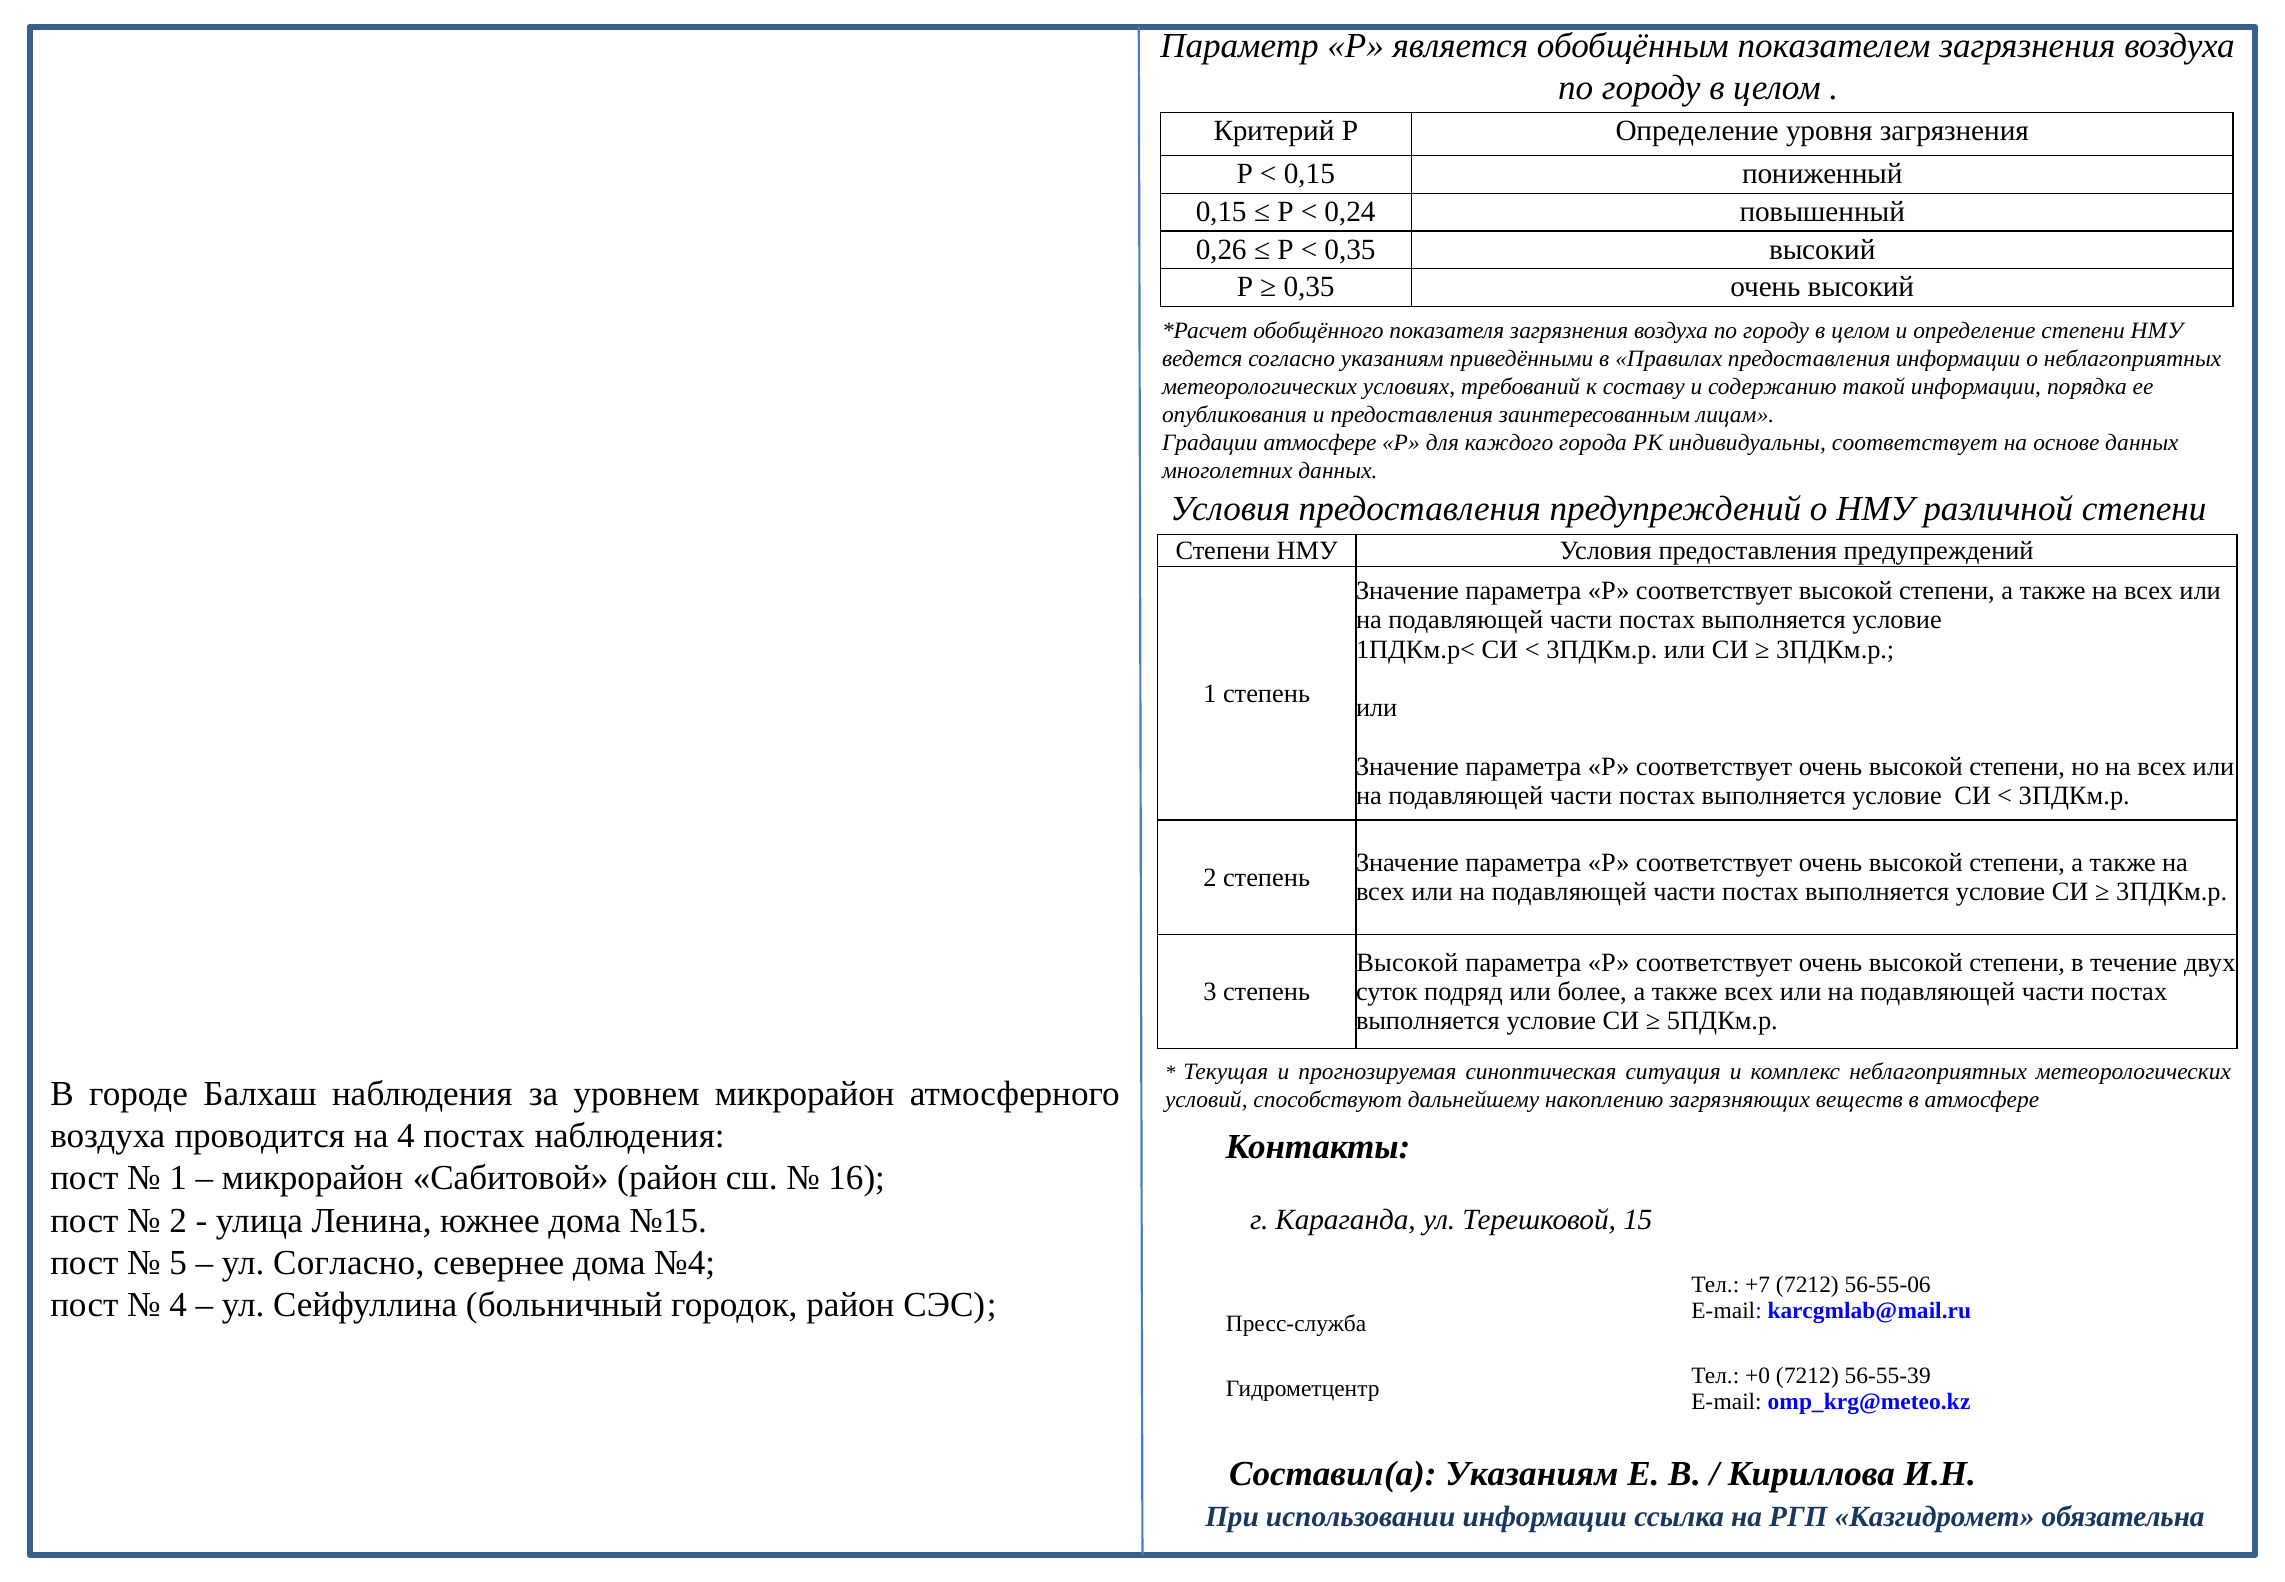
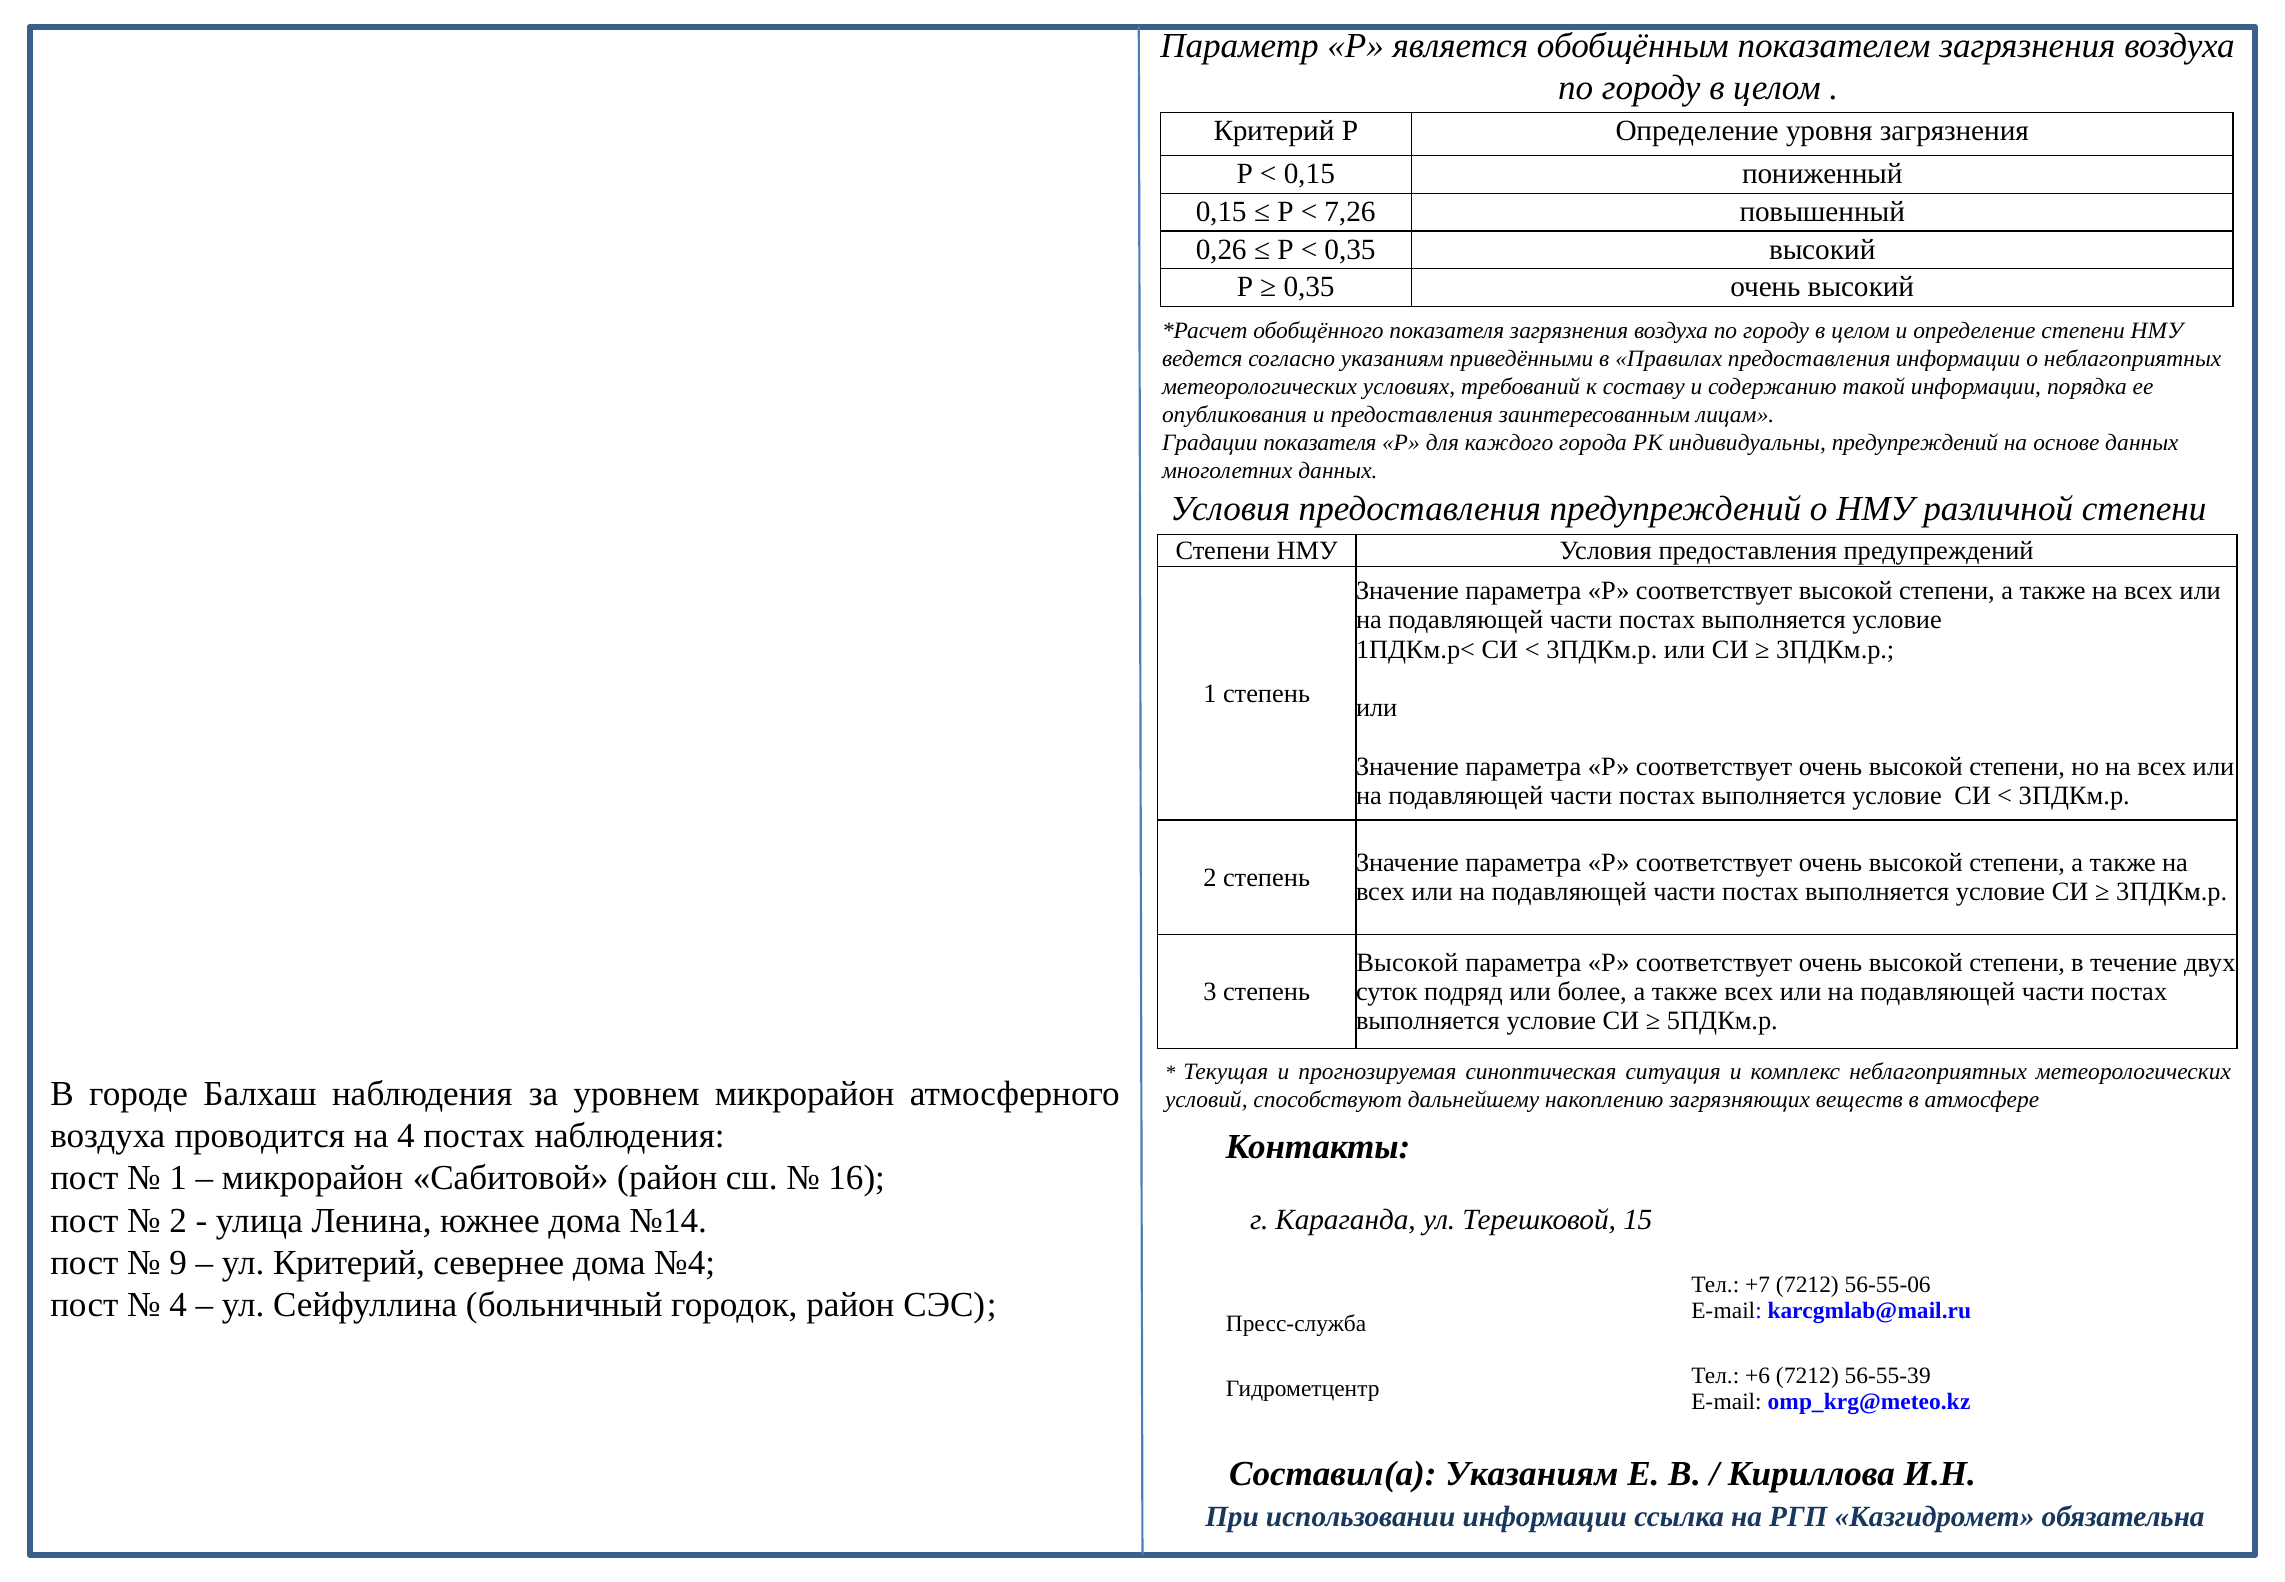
0,24: 0,24 -> 7,26 (1350, 212)
Градации атмосфере: атмосфере -> показателя (1320, 443)
индивидуальны соответствует: соответствует -> предупреждений (1915, 443)
№15: №15 -> №14 (668, 1220)
5: 5 -> 9 (178, 1263)
ул Согласно: Согласно -> Критерий (349, 1263)
+0: +0 -> +6 (1758, 1376)
